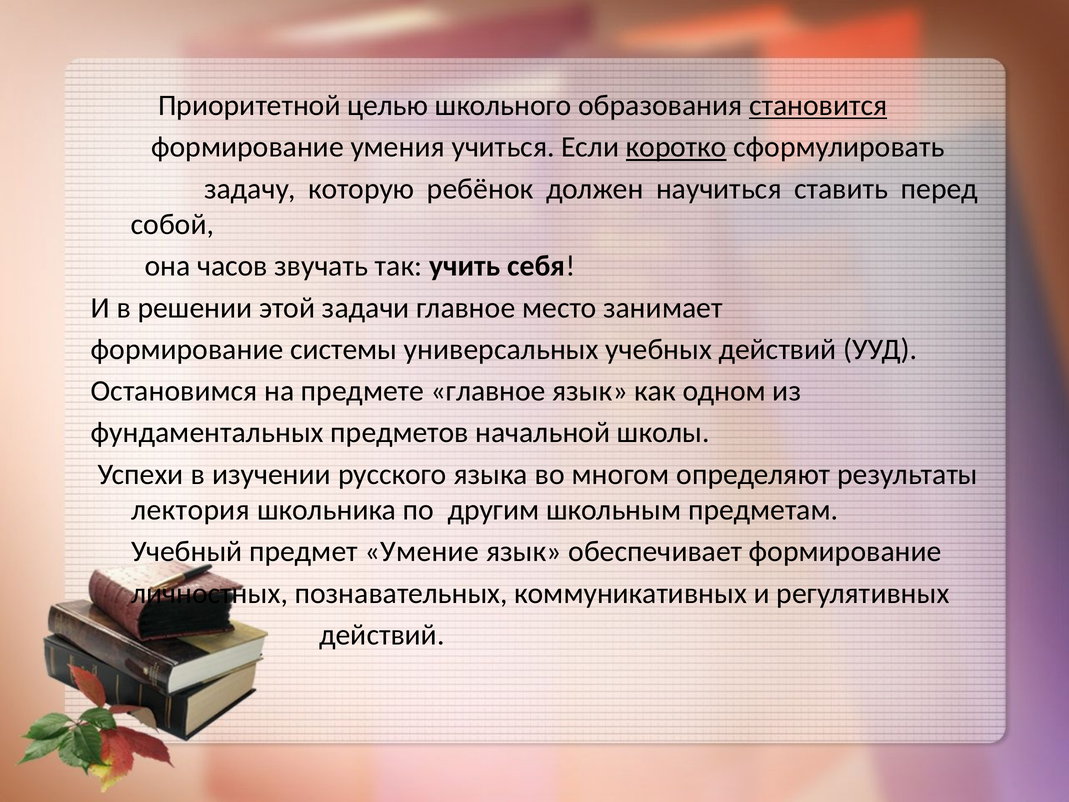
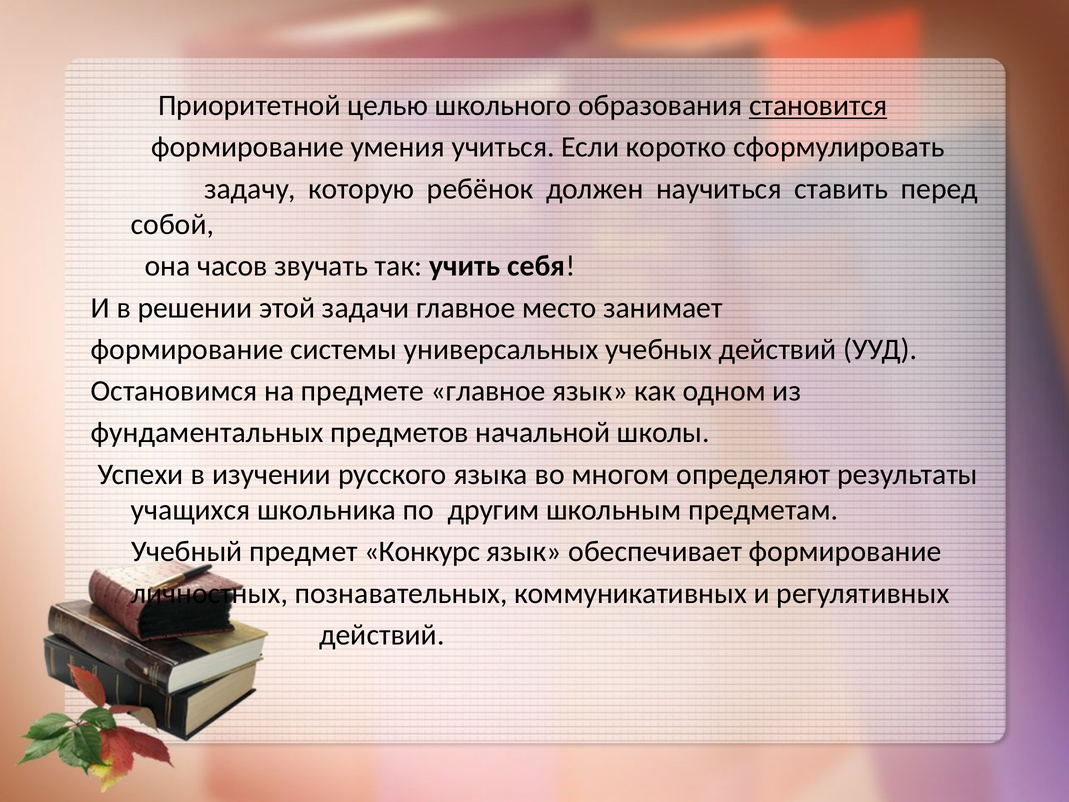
коротко underline: present -> none (676, 147)
лектория: лектория -> учащихся (191, 510)
Умение: Умение -> Конкурс (422, 551)
